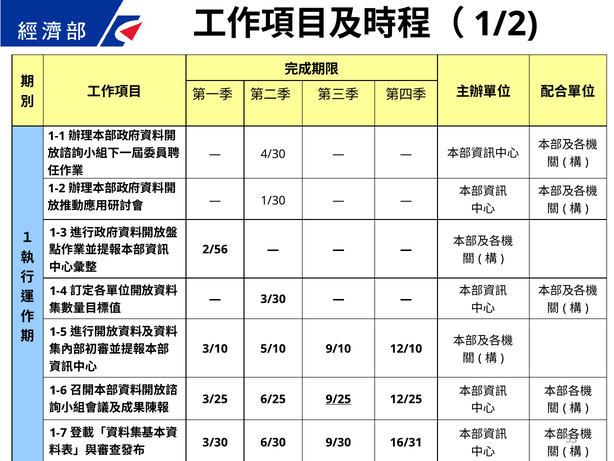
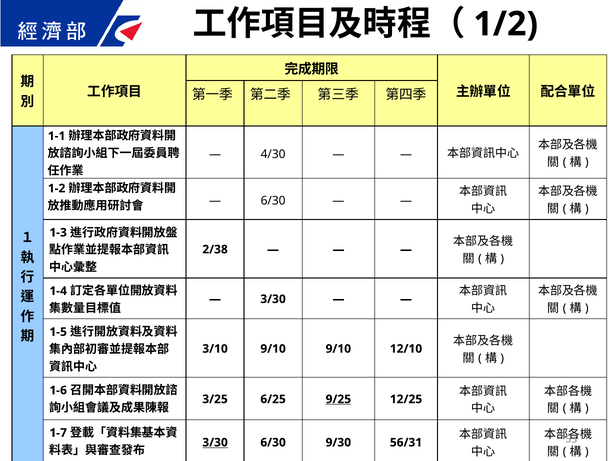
1/30: 1/30 -> 6/30 (273, 201)
2/56: 2/56 -> 2/38 (215, 249)
3/10 5/10: 5/10 -> 9/10 (273, 348)
3/30 underline: none -> present (215, 442)
16/31: 16/31 -> 56/31 (406, 442)
